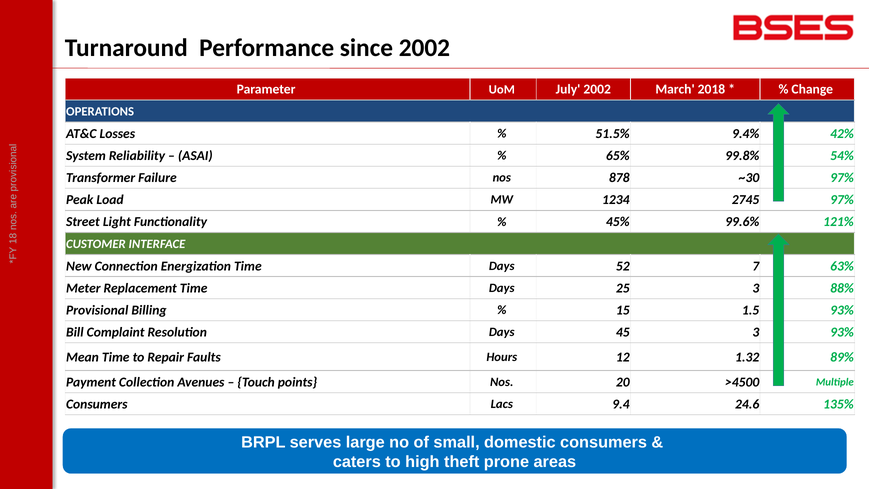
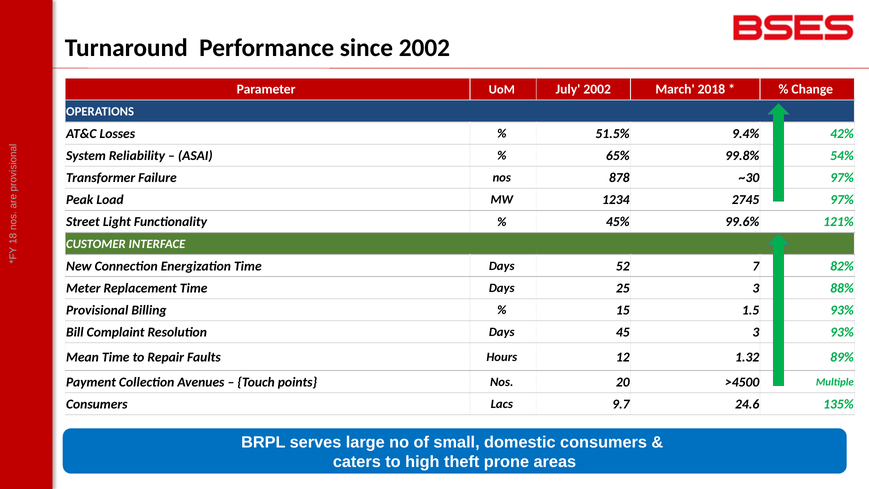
63%: 63% -> 82% (842, 266)
9.4: 9.4 -> 9.7 (621, 404)
